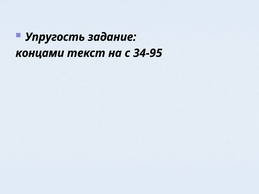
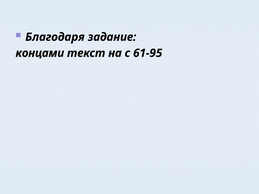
Упругость: Упругость -> Благодаря (55, 37)
34-95: 34-95 -> 61-95 (148, 53)
